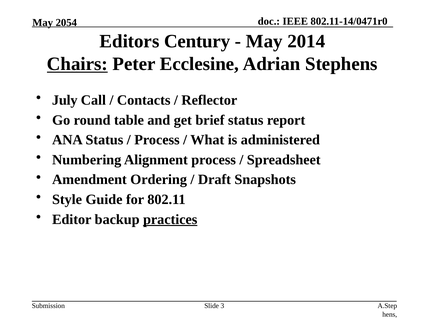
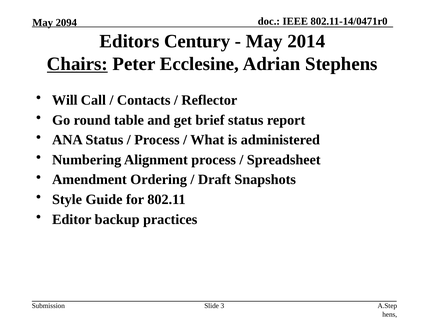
2054: 2054 -> 2094 (66, 23)
July: July -> Will (65, 100)
practices underline: present -> none (170, 219)
